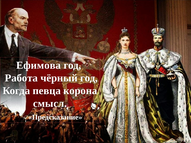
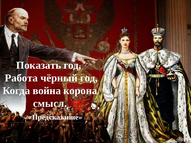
Ефимова: Ефимова -> Показать (39, 65)
певца: певца -> война (47, 91)
